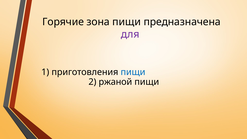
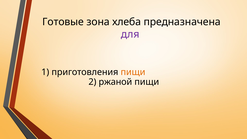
Горячие: Горячие -> Готовые (63, 22)
зона пищи: пищи -> хлеба (127, 22)
пищи colour: blue -> orange (133, 72)
